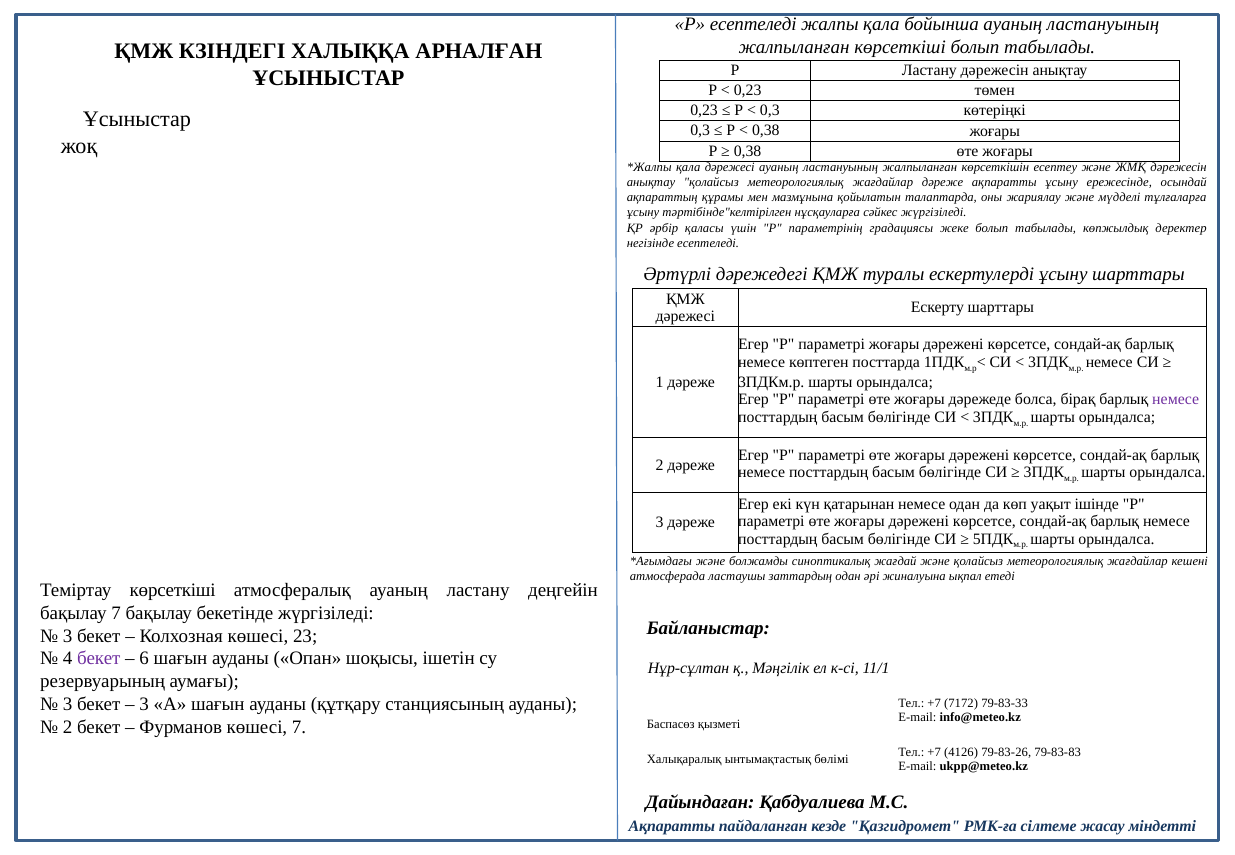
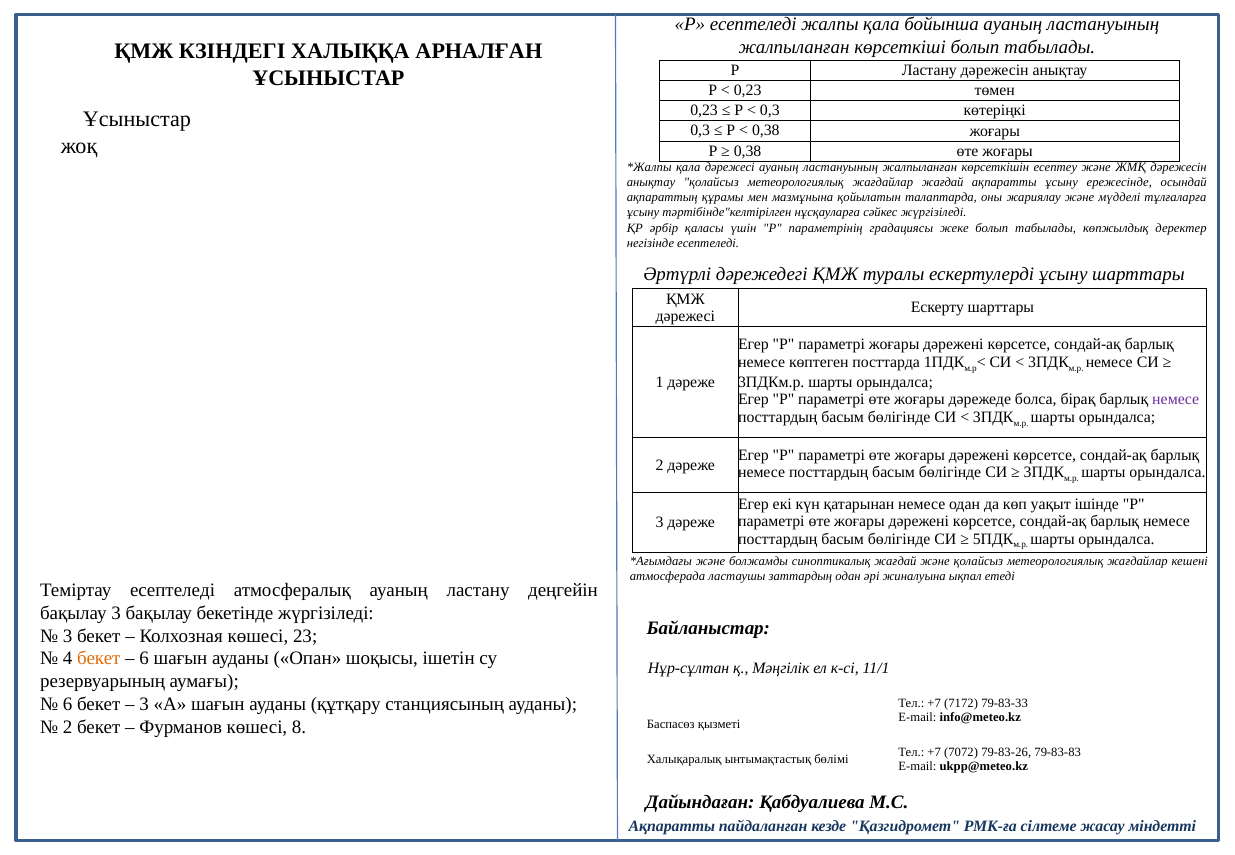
жағдайлар дәреже: дәреже -> жағдай (943, 182)
Теміртау көрсеткіші: көрсеткіші -> есептеледі (173, 590)
бақылау 7: 7 -> 3 (116, 613)
бекет colour: purple -> orange (99, 659)
3: 3 -> 6 (68, 704)
көшесі 7: 7 -> 8 (299, 727)
4126: 4126 -> 7072 (961, 753)
